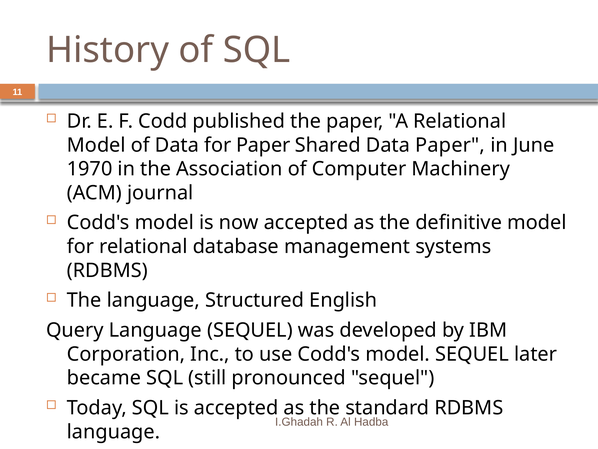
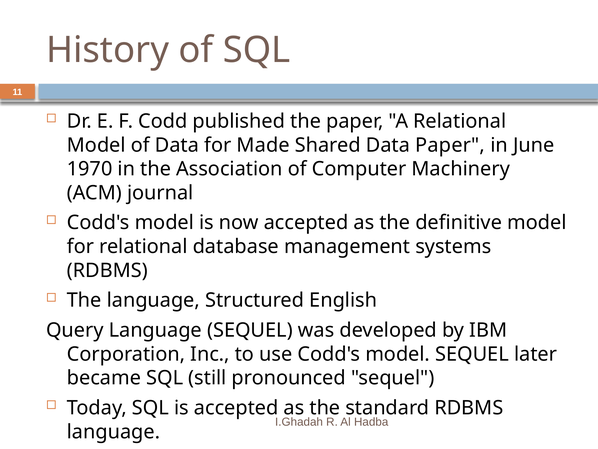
for Paper: Paper -> Made (263, 145)
